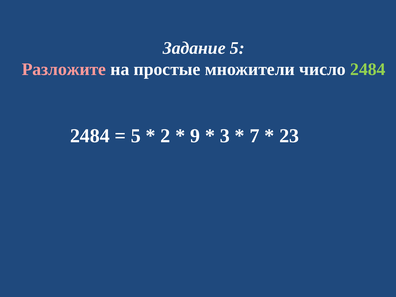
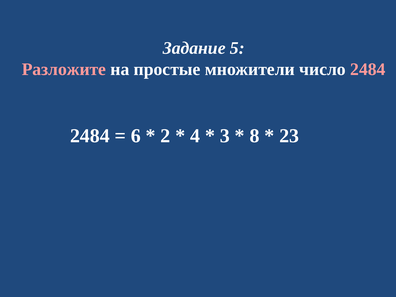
2484 colour: light green -> pink (368, 69)
5: 5 -> 6 (136, 136)
9: 9 -> 4 (195, 136)
7: 7 -> 8 (255, 136)
